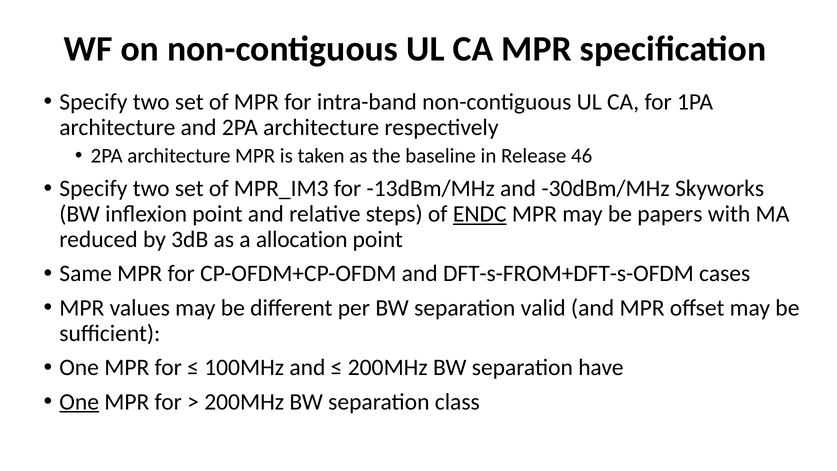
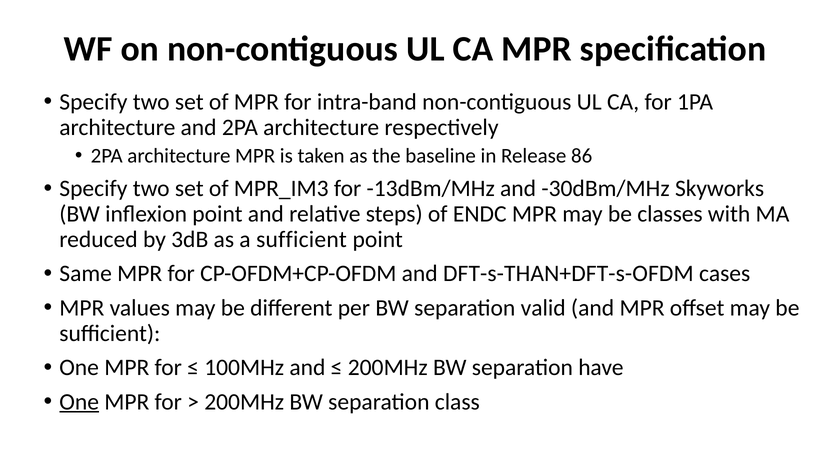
46: 46 -> 86 (582, 156)
ENDC underline: present -> none (480, 214)
papers: papers -> classes (670, 214)
a allocation: allocation -> sufficient (301, 239)
DFT-s-FROM+DFT-s-OFDM: DFT-s-FROM+DFT-s-OFDM -> DFT-s-THAN+DFT-s-OFDM (568, 274)
